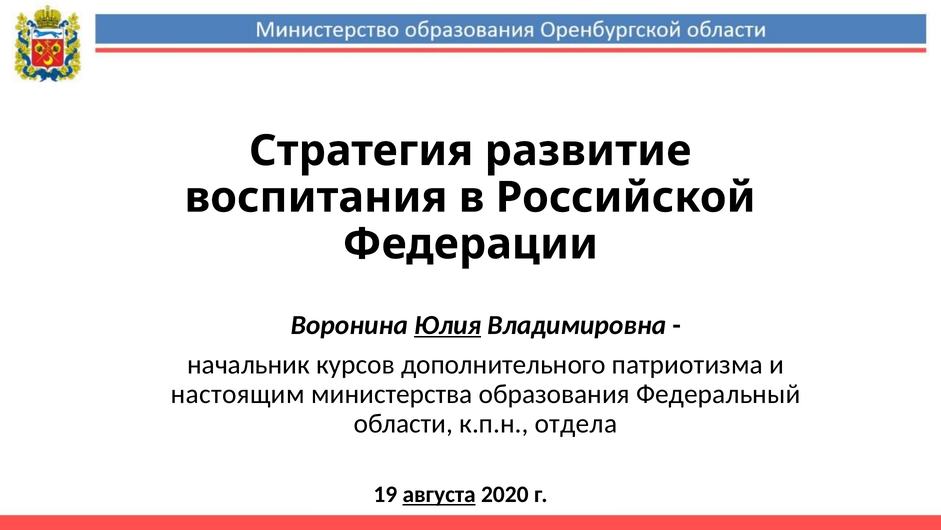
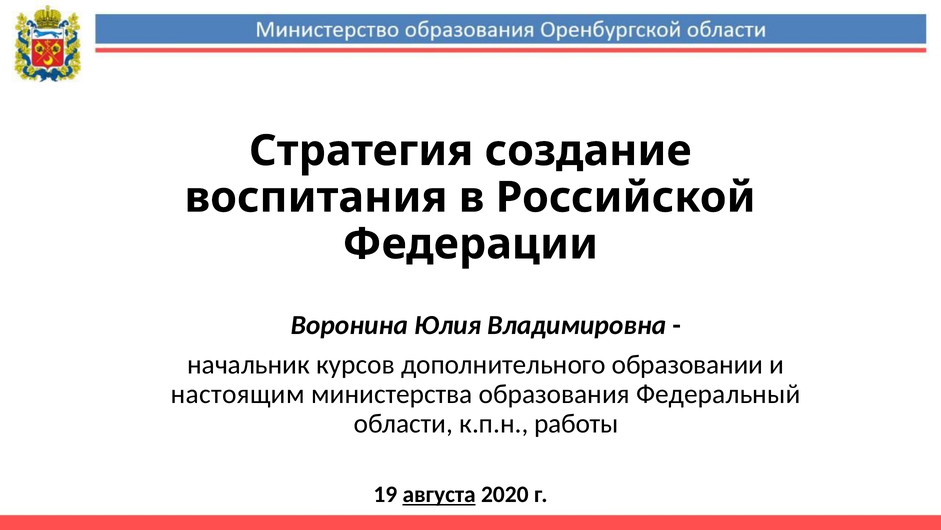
развитие: развитие -> создание (588, 151)
Юлия underline: present -> none (448, 325)
патриотизма: патриотизма -> образовании (687, 364)
отдела: отдела -> работы (576, 423)
